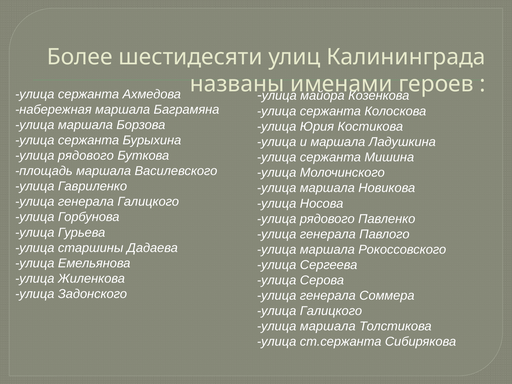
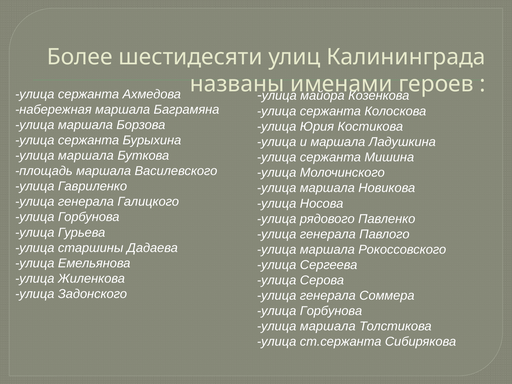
рядового: рядового -> маршала (86, 156)
Галицкого: Галицкого -> Горбунова (331, 311)
